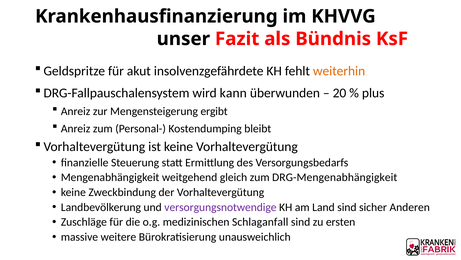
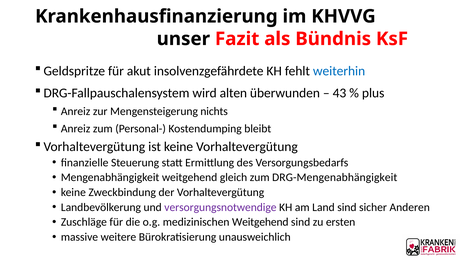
weiterhin colour: orange -> blue (339, 71)
kann: kann -> alten (233, 93)
20: 20 -> 43 (339, 93)
ergibt: ergibt -> nichts (214, 111)
medizinischen Schlaganfall: Schlaganfall -> Weitgehend (260, 222)
